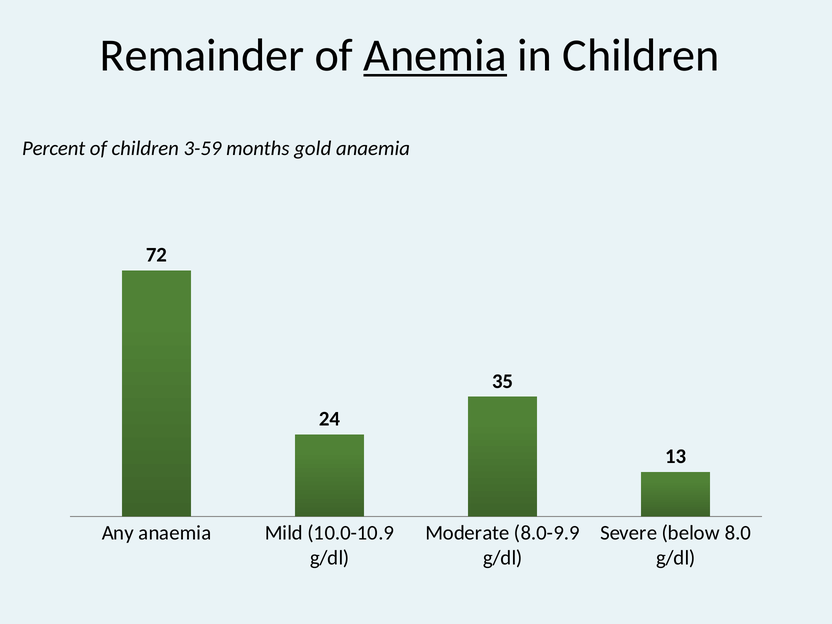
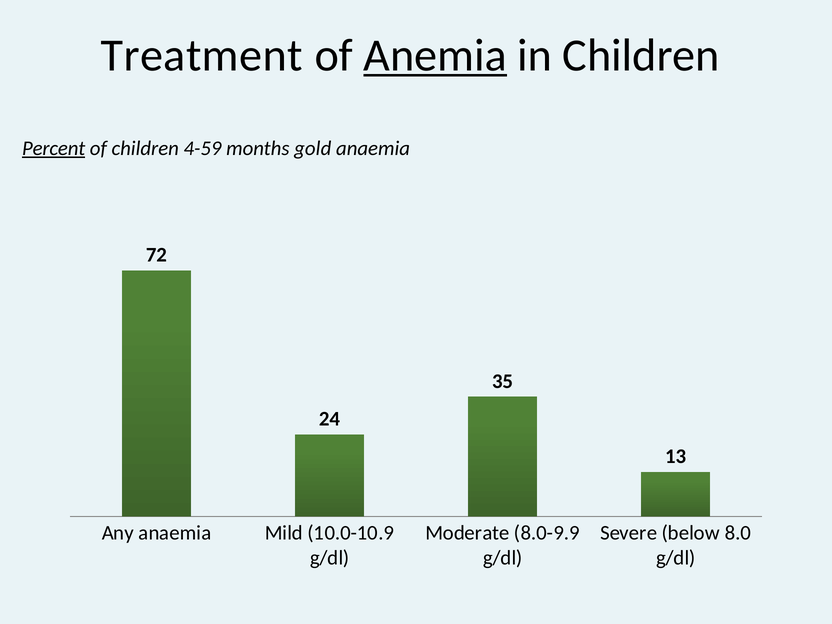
Remainder: Remainder -> Treatment (202, 55)
Percent underline: none -> present (54, 148)
3-59: 3-59 -> 4-59 (202, 148)
